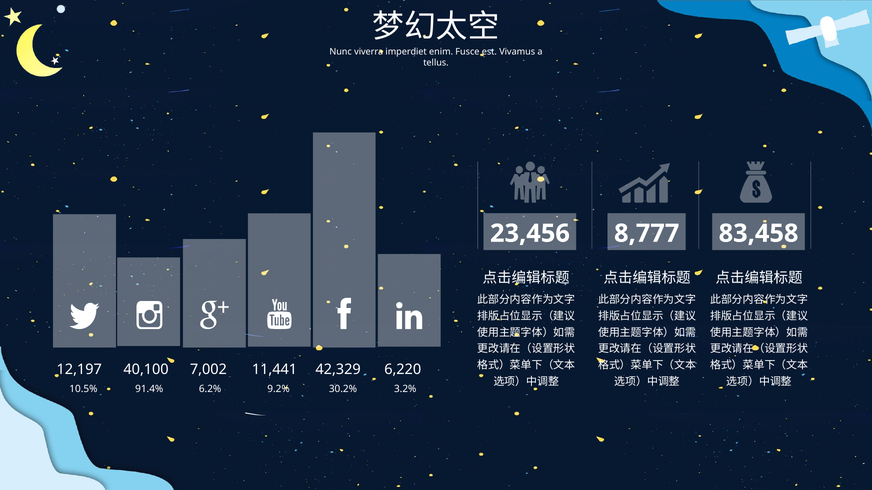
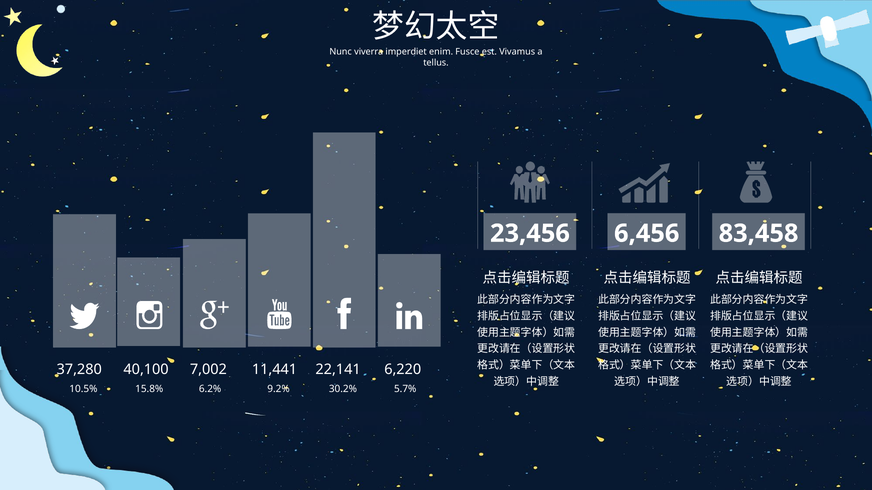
8,777: 8,777 -> 6,456 (647, 234)
12,197: 12,197 -> 37,280 (79, 370)
42,329: 42,329 -> 22,141 (338, 370)
91.4%: 91.4% -> 15.8% (149, 390)
3.2%: 3.2% -> 5.7% (405, 390)
